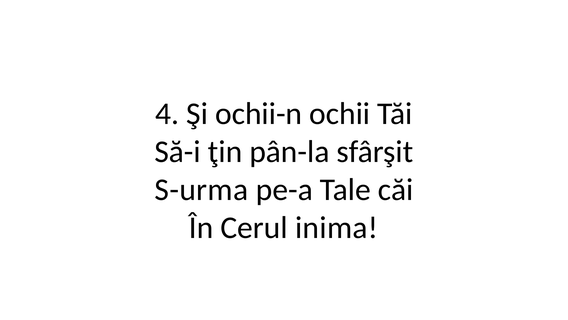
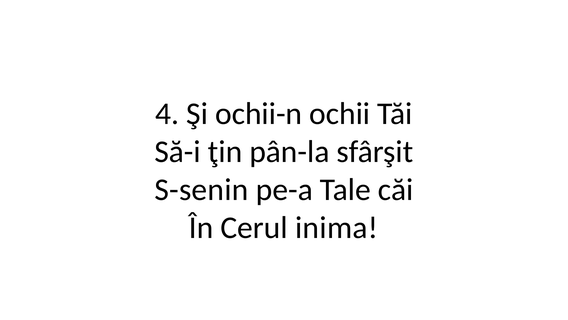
S-urma: S-urma -> S-senin (201, 189)
